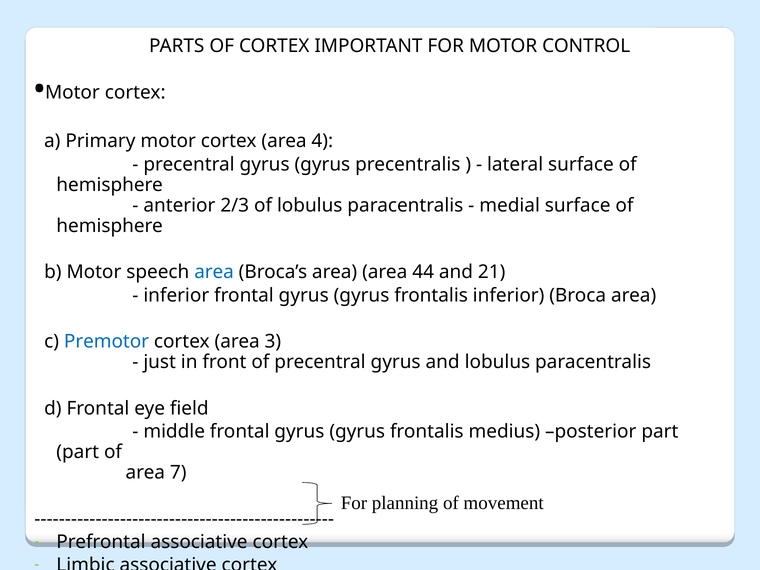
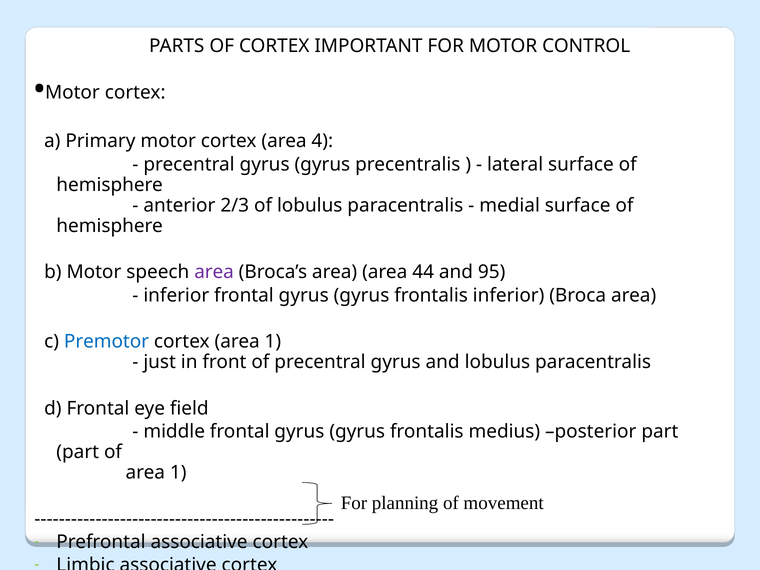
area colour: blue -> purple (214, 272)
21: 21 -> 95 (492, 272)
cortex area 3: 3 -> 1 (273, 342)
7: 7 -> 1 (178, 473)
